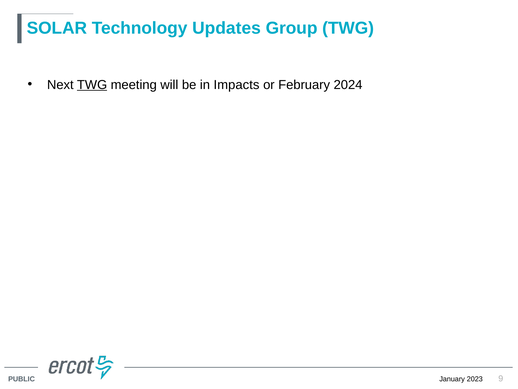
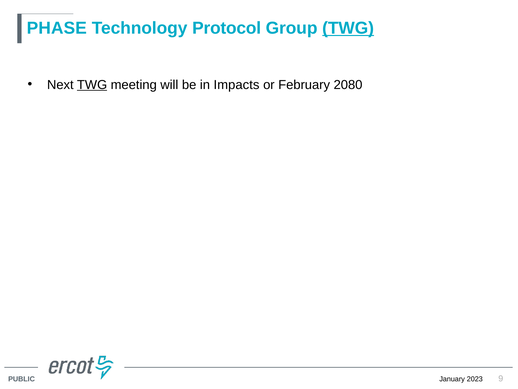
SOLAR: SOLAR -> PHASE (57, 28)
Updates: Updates -> Protocol (227, 28)
TWG underline: none -> present (348, 28)
2024: 2024 -> 2080 (348, 85)
